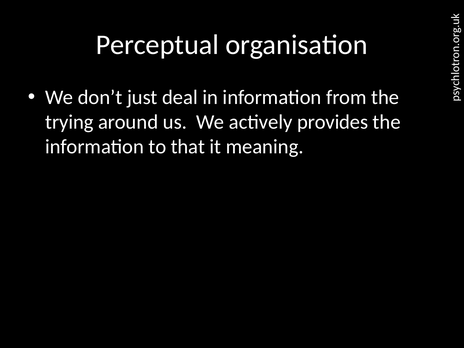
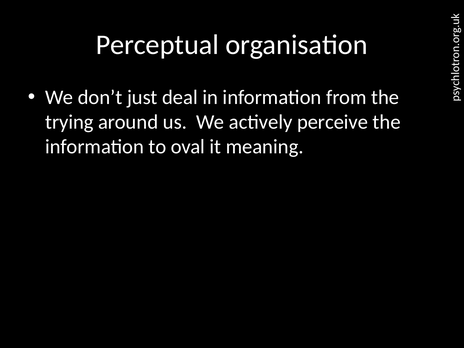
provides: provides -> perceive (333, 122)
that: that -> oval (188, 147)
